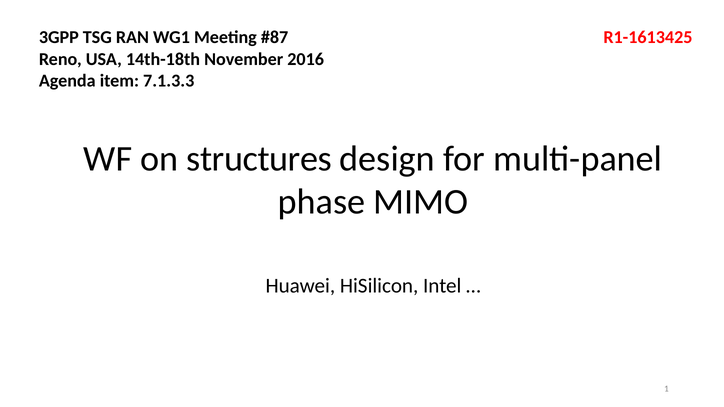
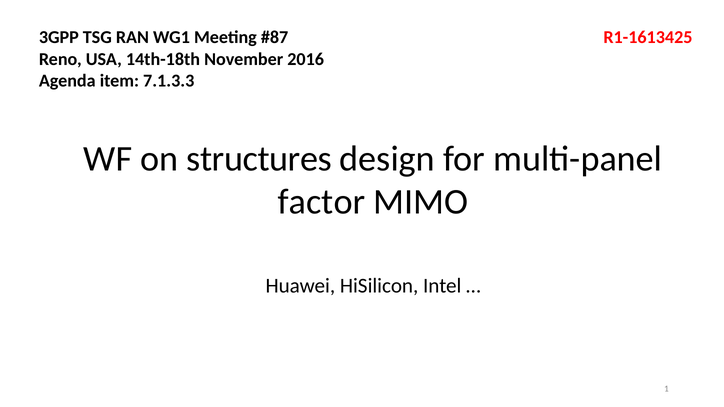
phase: phase -> factor (322, 202)
